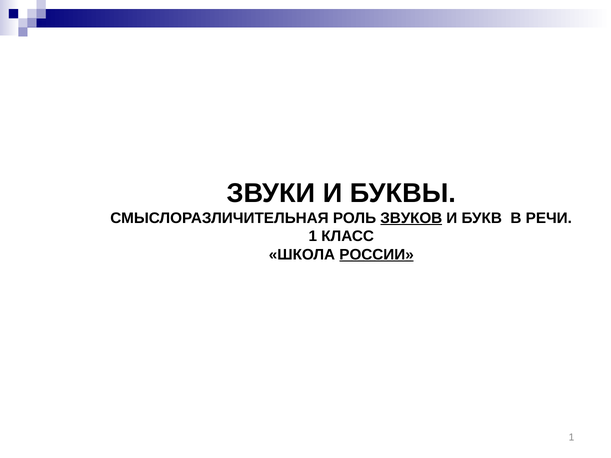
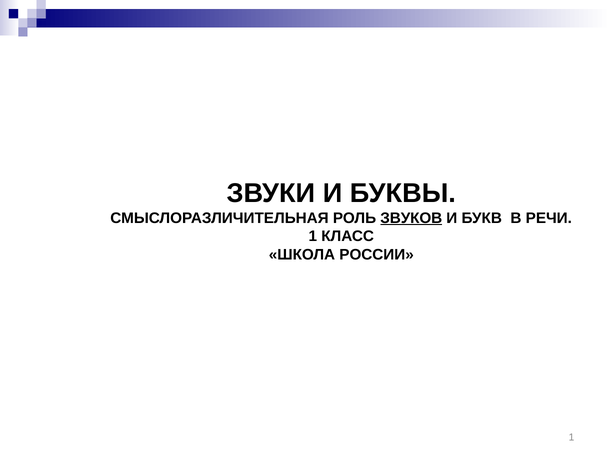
РОССИИ underline: present -> none (377, 255)
